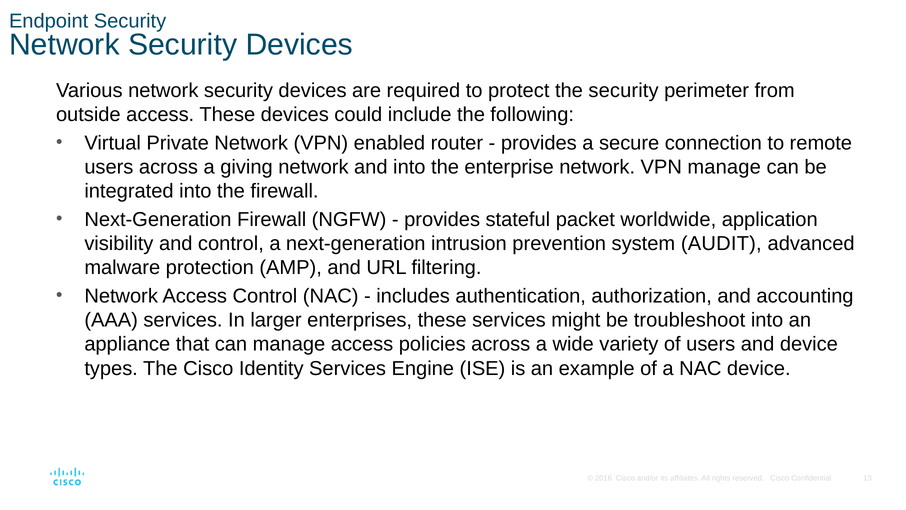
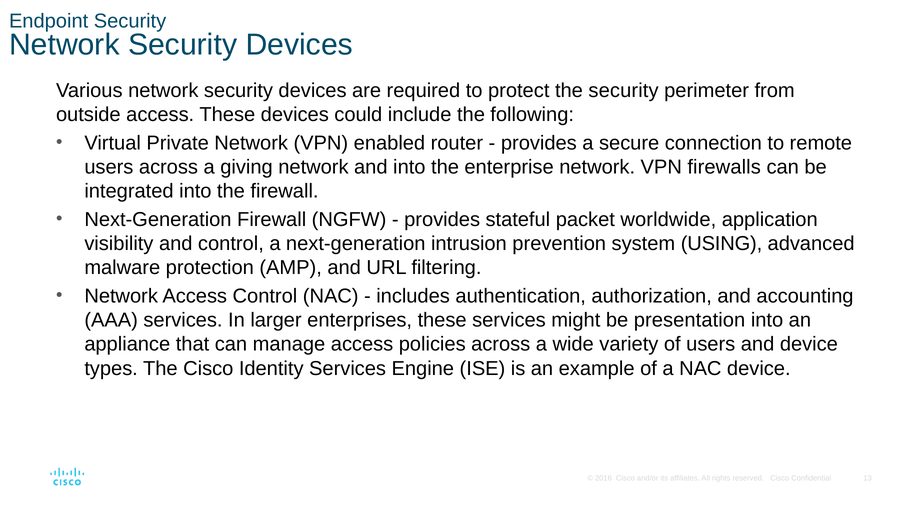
VPN manage: manage -> firewalls (724, 167)
AUDIT: AUDIT -> USING (721, 243)
troubleshoot: troubleshoot -> presentation (690, 320)
